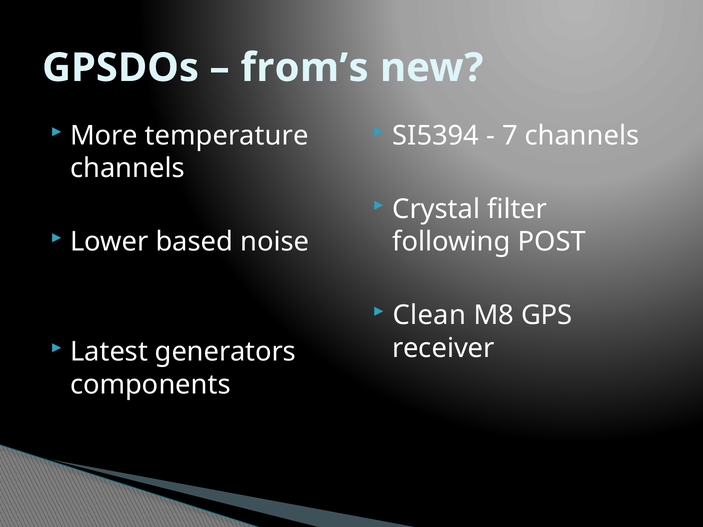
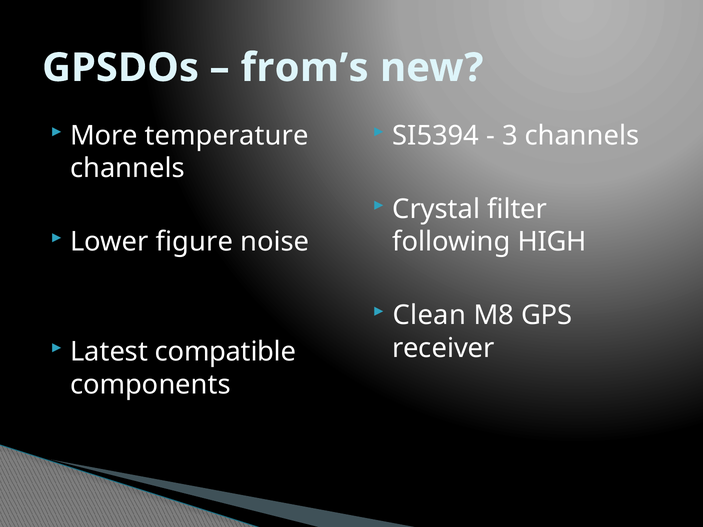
7: 7 -> 3 (510, 136)
based: based -> figure (194, 242)
POST: POST -> HIGH (552, 242)
generators: generators -> compatible (226, 352)
